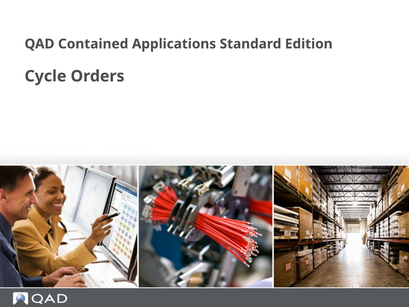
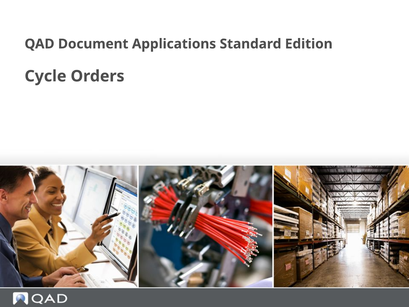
Contained: Contained -> Document (93, 44)
